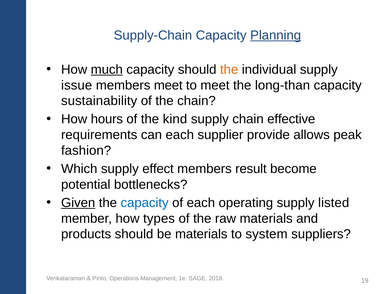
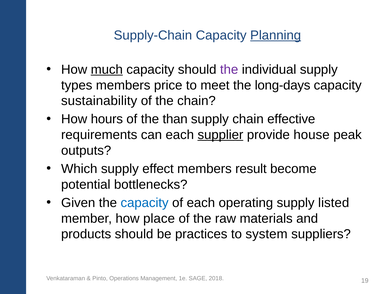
the colour: orange -> purple (229, 70)
issue: issue -> types (77, 85)
members meet: meet -> price (168, 85)
long-than: long-than -> long-days (283, 85)
kind: kind -> than (175, 119)
supplier underline: none -> present (220, 135)
allows: allows -> house (312, 135)
fashion: fashion -> outputs (86, 151)
Given underline: present -> none (78, 203)
types: types -> place (159, 218)
be materials: materials -> practices (201, 234)
